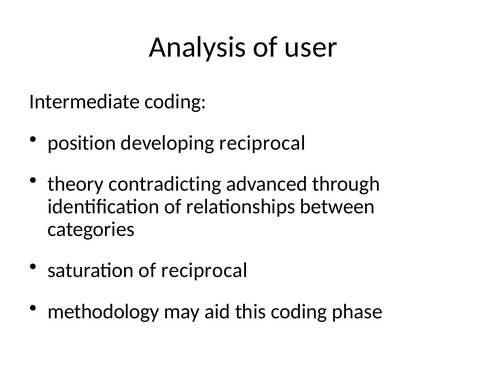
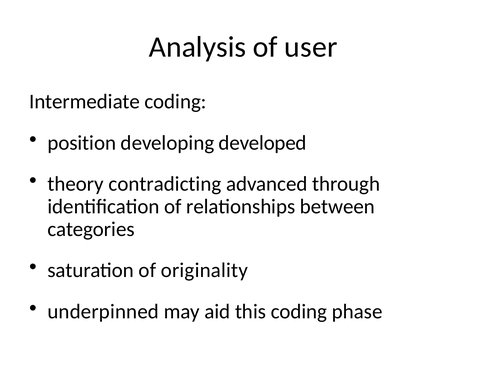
developing reciprocal: reciprocal -> developed (263, 143)
of reciprocal: reciprocal -> originality (204, 271)
methodology: methodology -> underpinned (103, 312)
